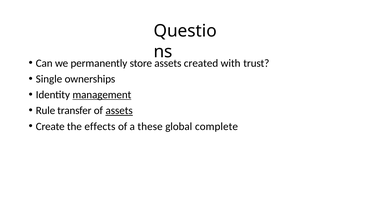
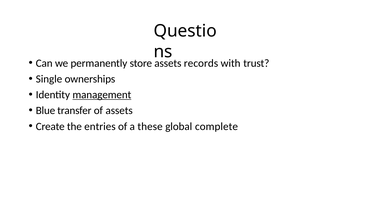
created: created -> records (201, 63)
Rule: Rule -> Blue (45, 111)
assets underline: present -> none (119, 111)
effects: effects -> entries (100, 126)
